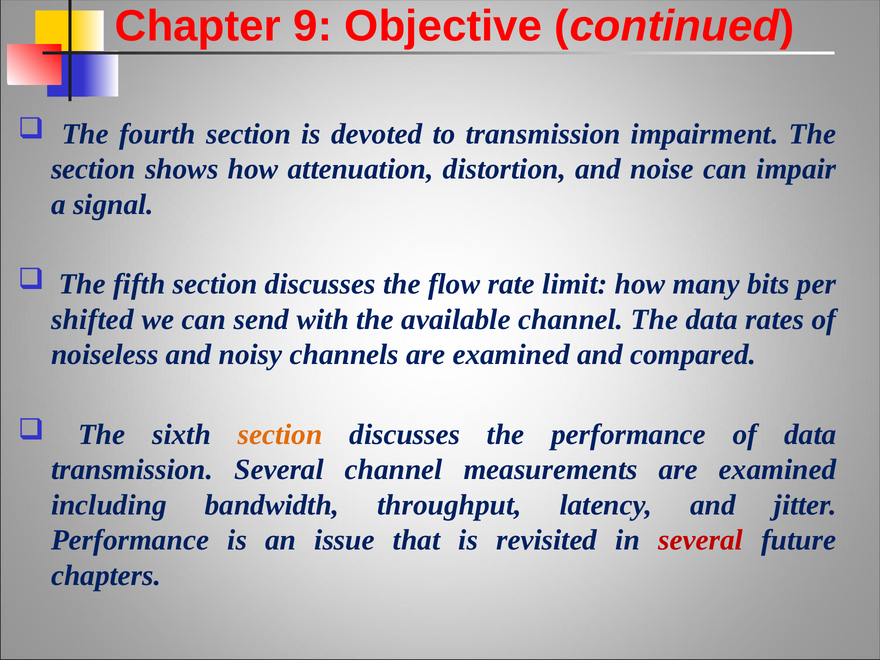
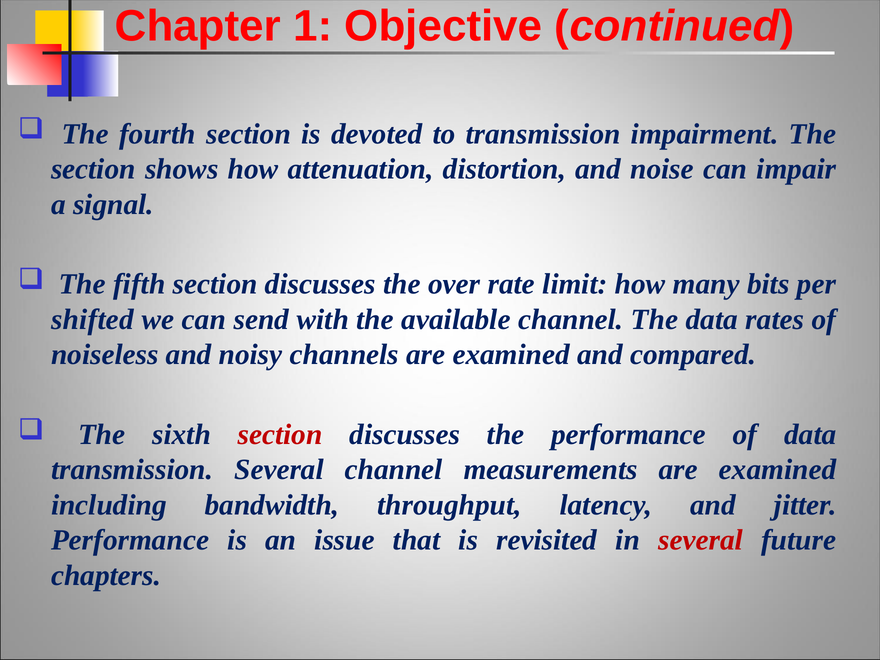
9: 9 -> 1 (313, 26)
flow: flow -> over (454, 284)
section colour: orange -> red (280, 435)
